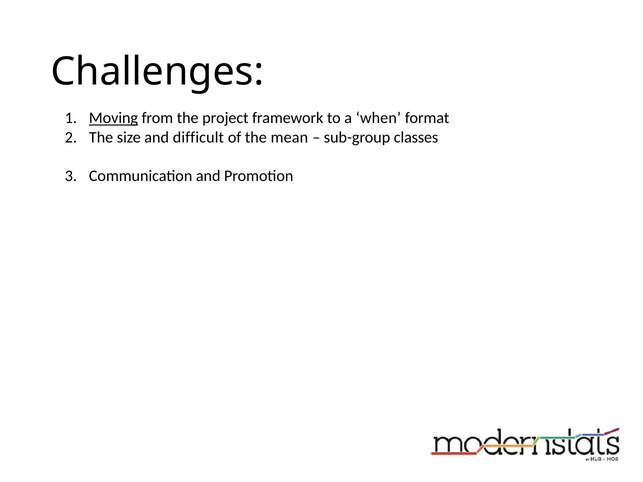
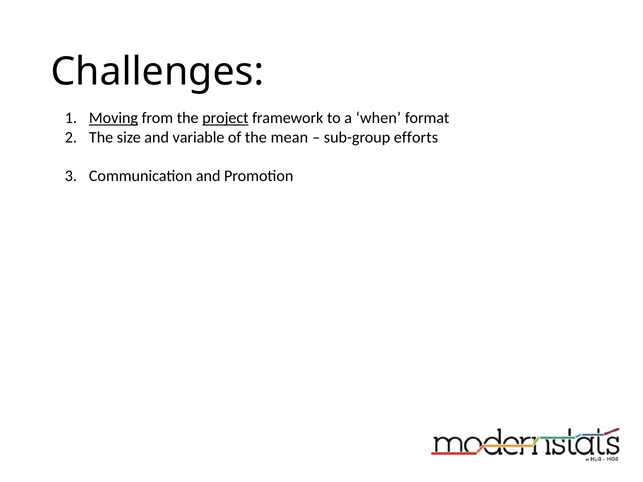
project underline: none -> present (225, 118)
difficult: difficult -> variable (199, 138)
classes: classes -> efforts (416, 138)
